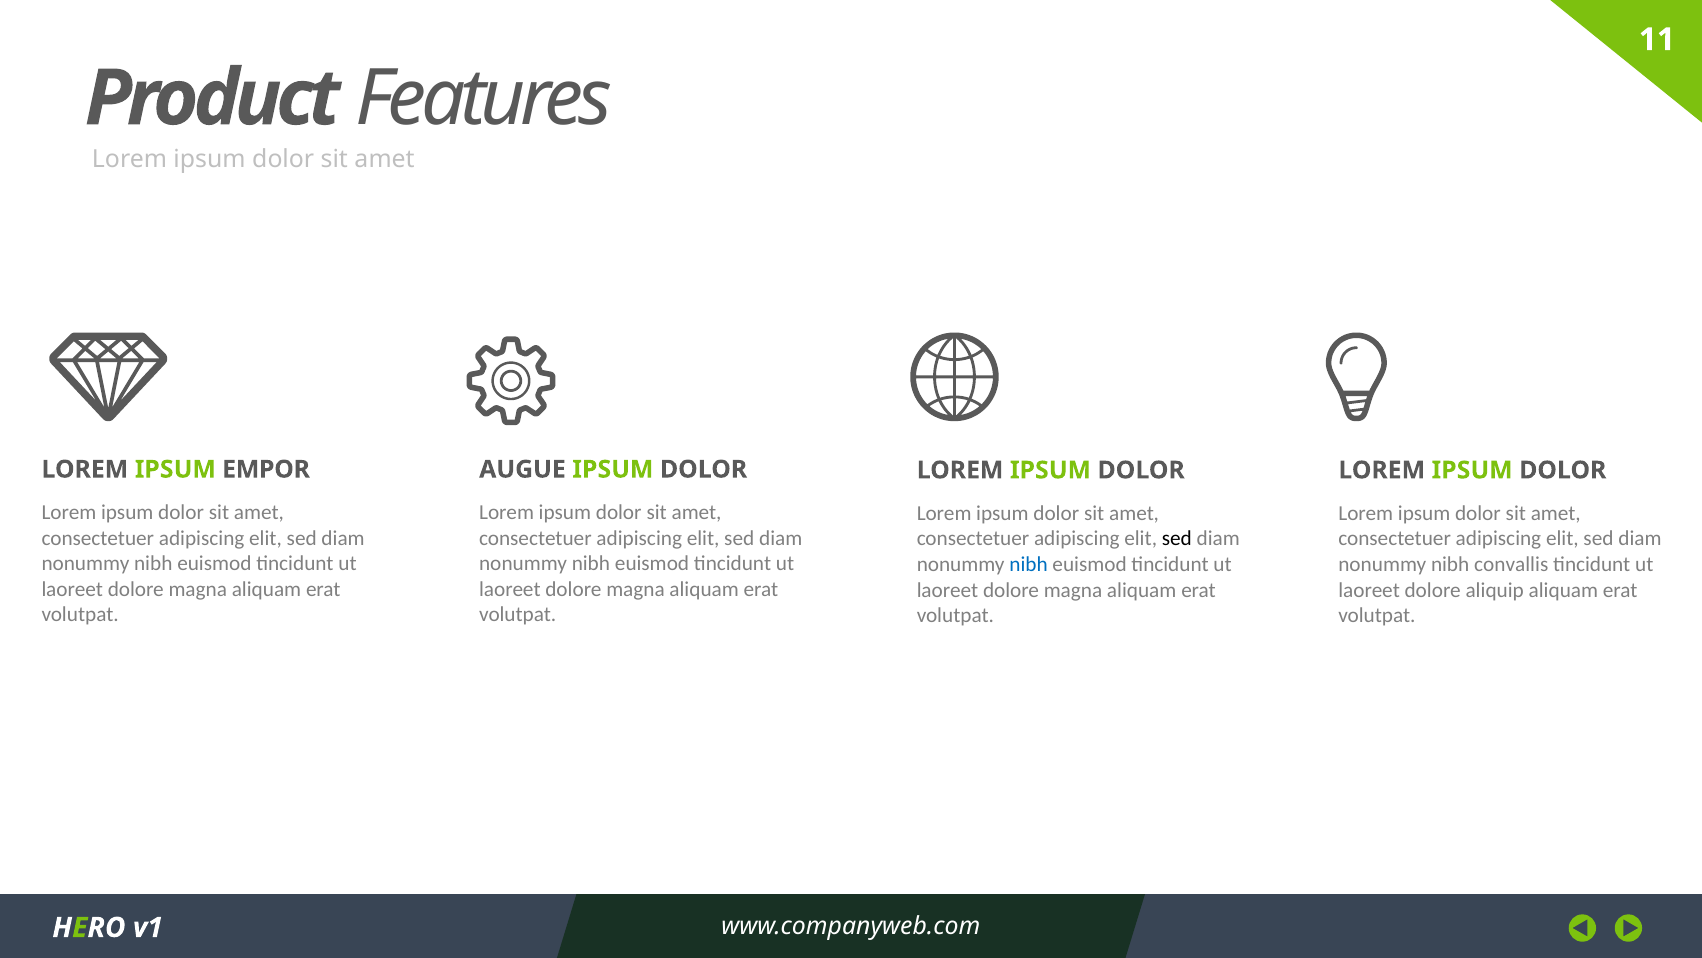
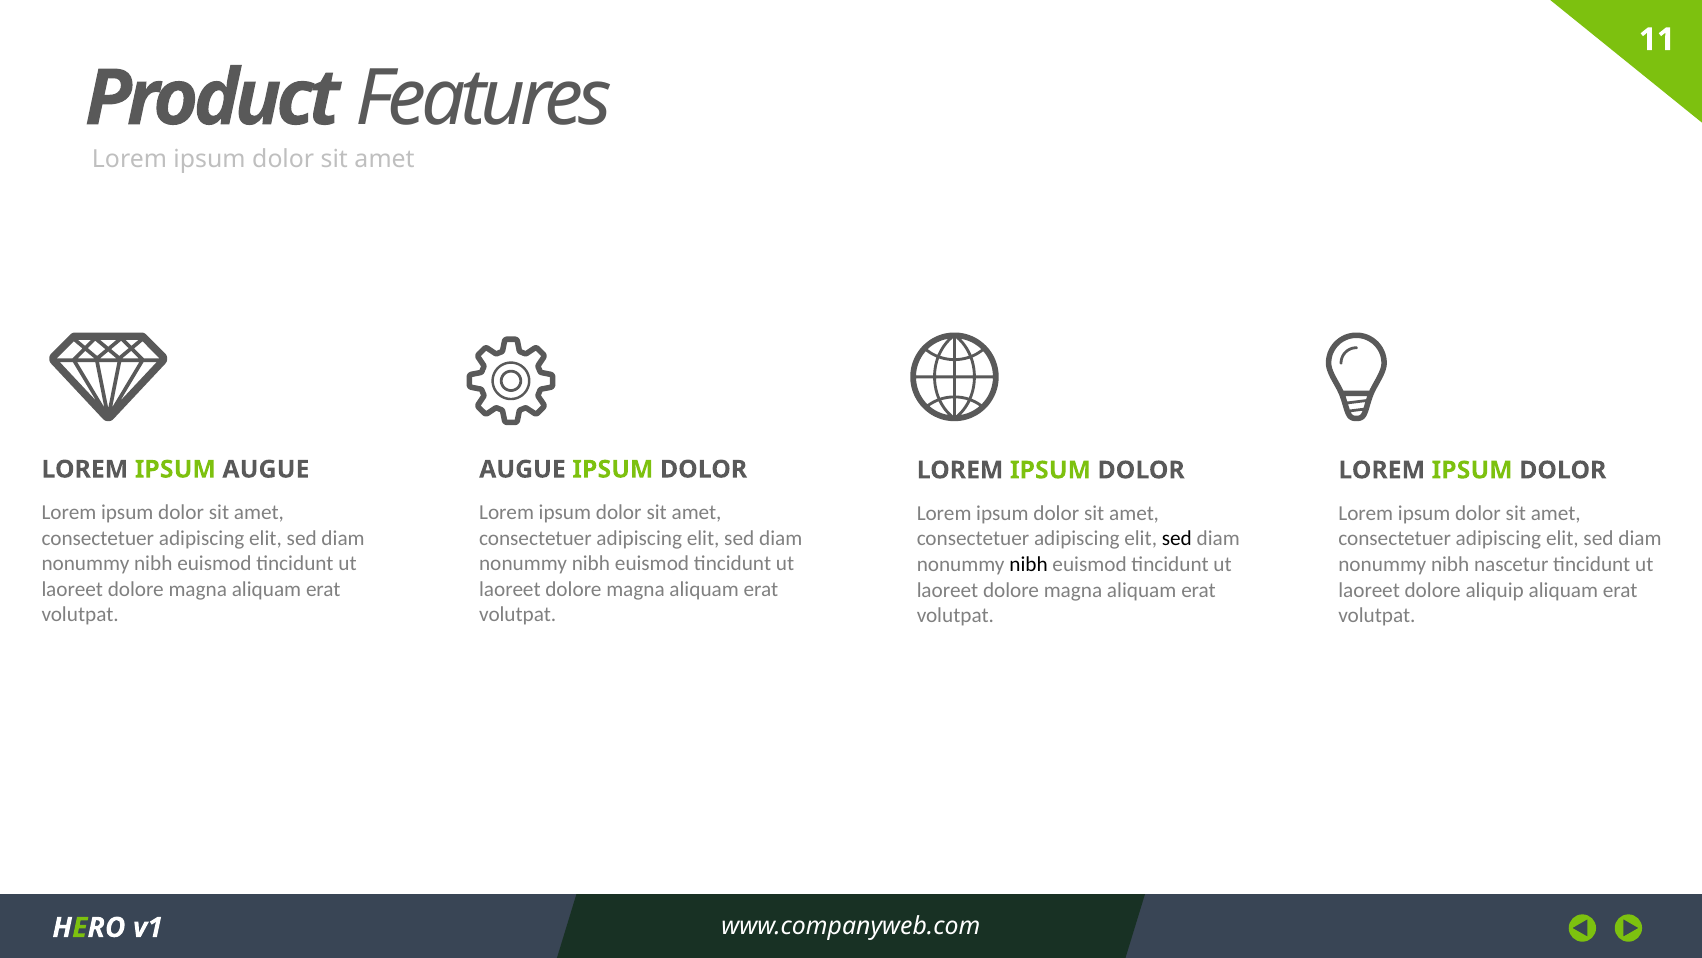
IPSUM EMPOR: EMPOR -> AUGUE (266, 469)
nibh colour: blue -> black (1029, 564)
convallis: convallis -> nascetur (1511, 564)
